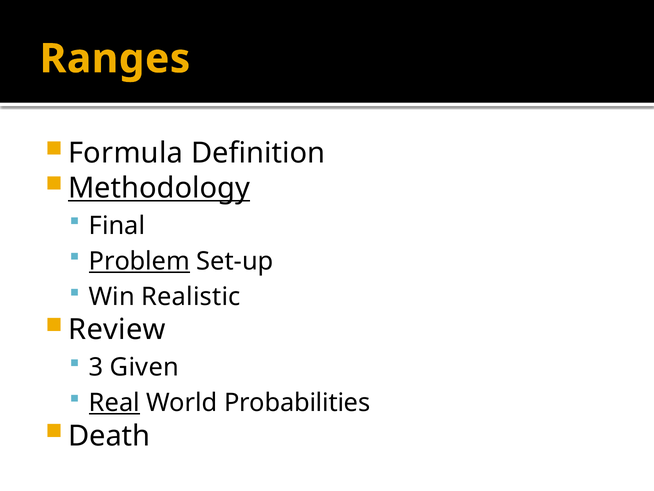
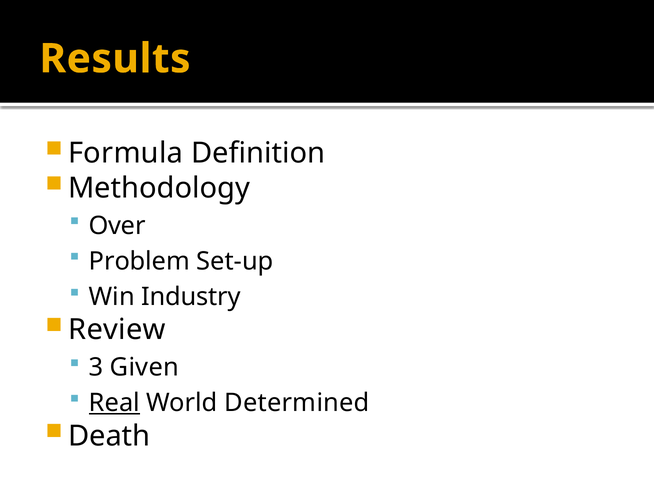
Ranges: Ranges -> Results (115, 59)
Methodology underline: present -> none (159, 188)
Final: Final -> Over (117, 225)
Problem underline: present -> none (139, 261)
Realistic: Realistic -> Industry (191, 297)
Probabilities: Probabilities -> Determined (297, 403)
